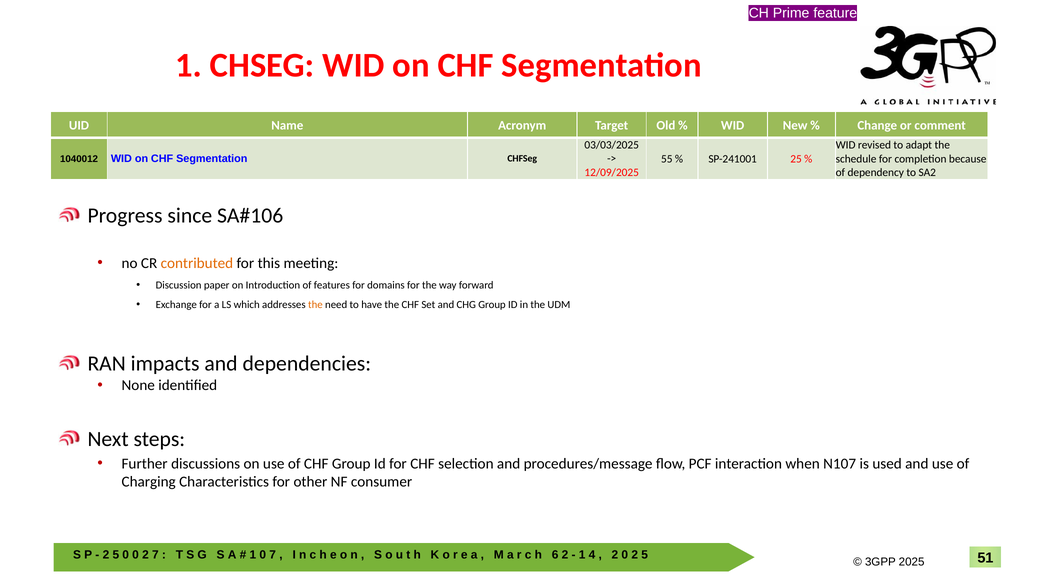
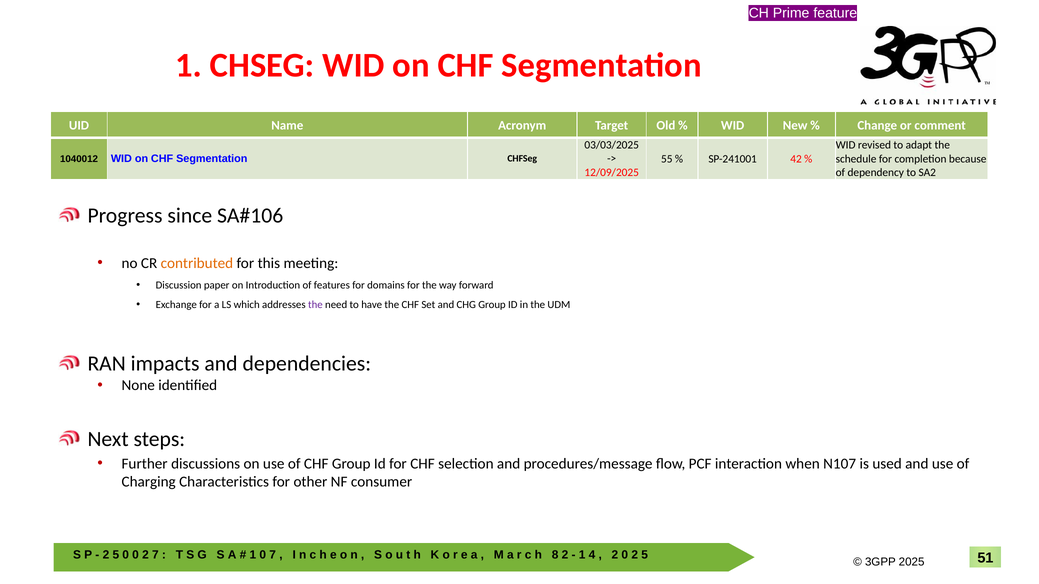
25: 25 -> 42 (796, 159)
the colour: orange -> purple (315, 305)
6: 6 -> 8 (555, 555)
